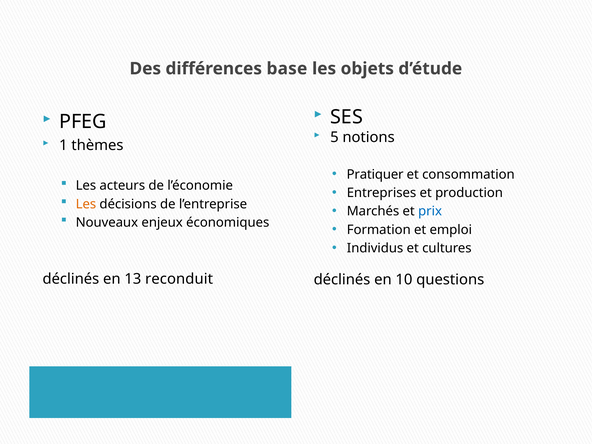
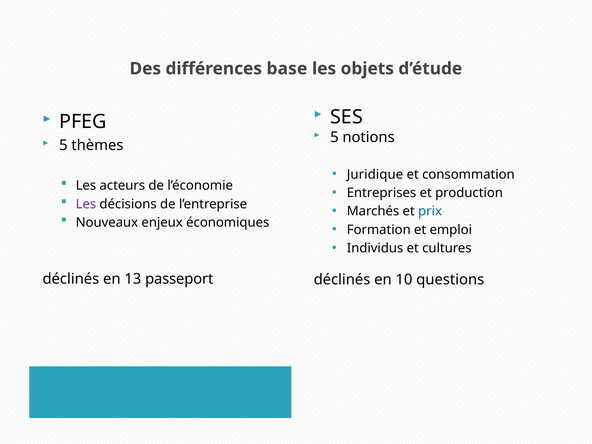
1: 1 -> 5 (63, 145)
Pratiquer: Pratiquer -> Juridique (375, 174)
Les colour: orange -> purple (86, 204)
reconduit: reconduit -> passeport (179, 279)
